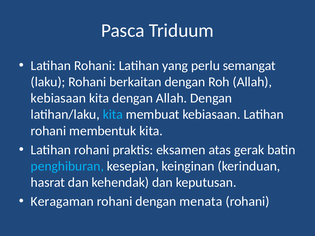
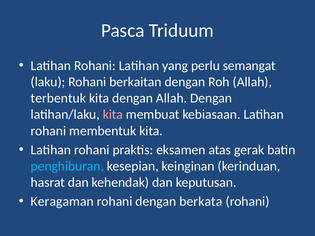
kebiasaan: kebiasaan -> terbentuk (58, 98)
kita colour: light blue -> pink (113, 115)
menata: menata -> berkata (201, 202)
